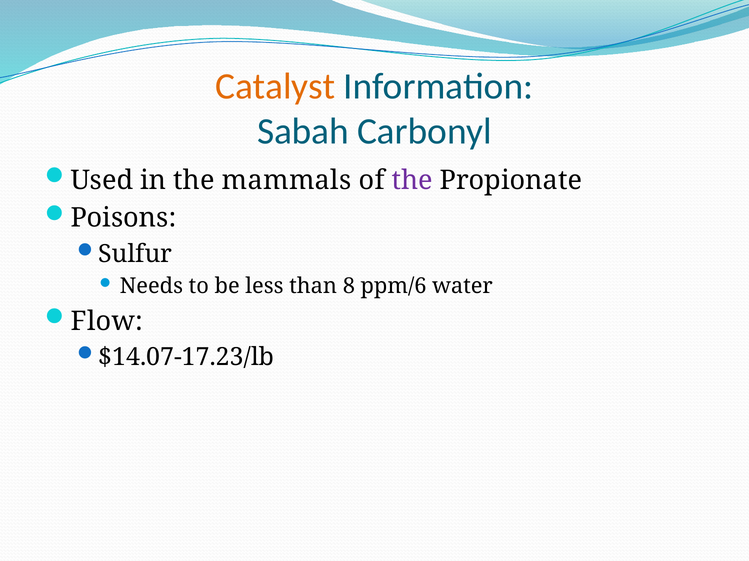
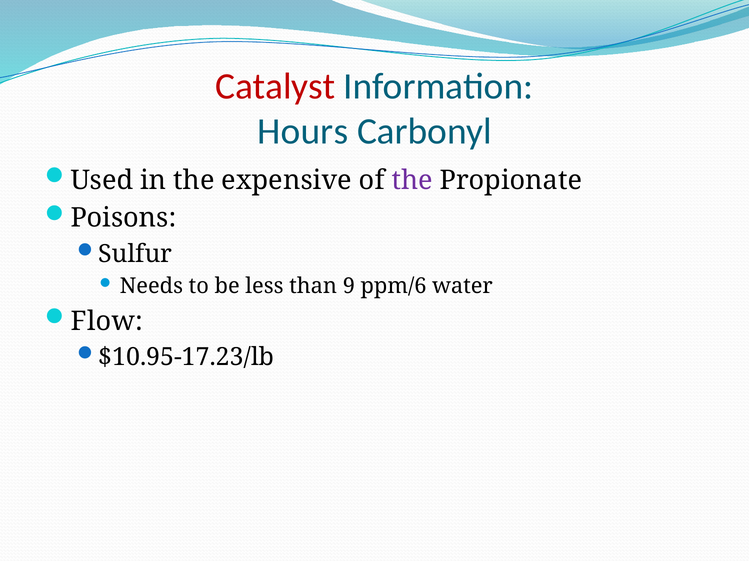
Catalyst colour: orange -> red (275, 86)
Sabah: Sabah -> Hours (303, 131)
mammals: mammals -> expensive (287, 180)
8: 8 -> 9 (349, 286)
$14.07-17.23/lb: $14.07-17.23/lb -> $10.95-17.23/lb (186, 358)
